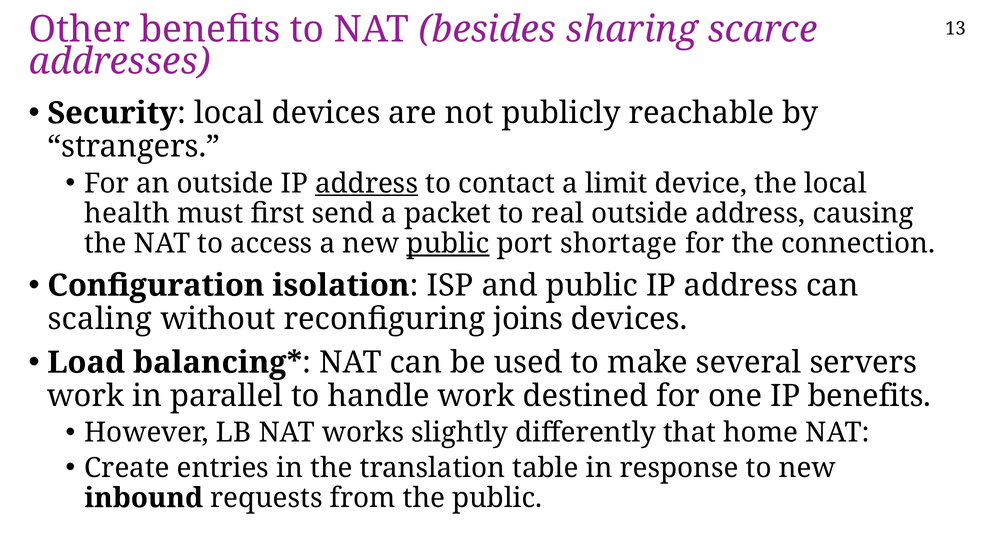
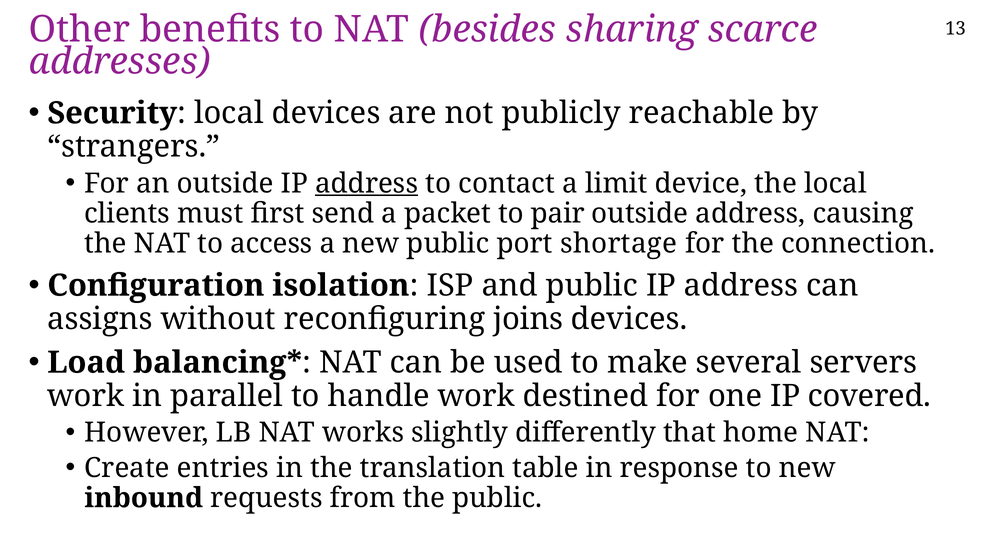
health: health -> clients (127, 214)
real: real -> pair (558, 214)
public underline: present -> none (448, 244)
scaling: scaling -> assigns (100, 319)
IP benefits: benefits -> covered (869, 396)
